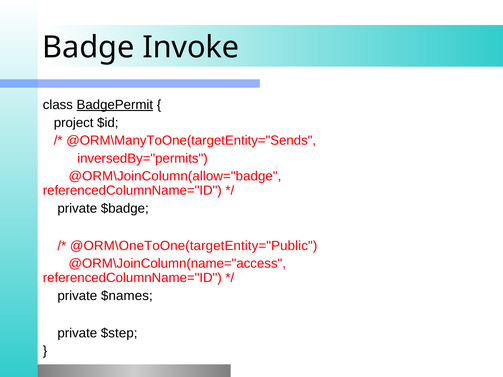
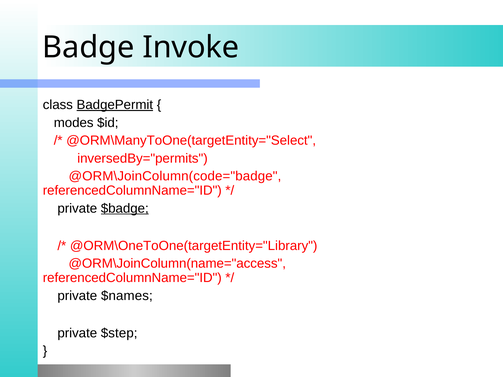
project: project -> modes (74, 123)
@ORM\ManyToOne(targetEntity="Sends: @ORM\ManyToOne(targetEntity="Sends -> @ORM\ManyToOne(targetEntity="Select (191, 141)
@ORM\JoinColumn(allow="badge: @ORM\JoinColumn(allow="badge -> @ORM\JoinColumn(code="badge (175, 176)
$badge underline: none -> present (125, 209)
@ORM\OneToOne(targetEntity="Public: @ORM\OneToOne(targetEntity="Public -> @ORM\OneToOne(targetEntity="Library (194, 246)
